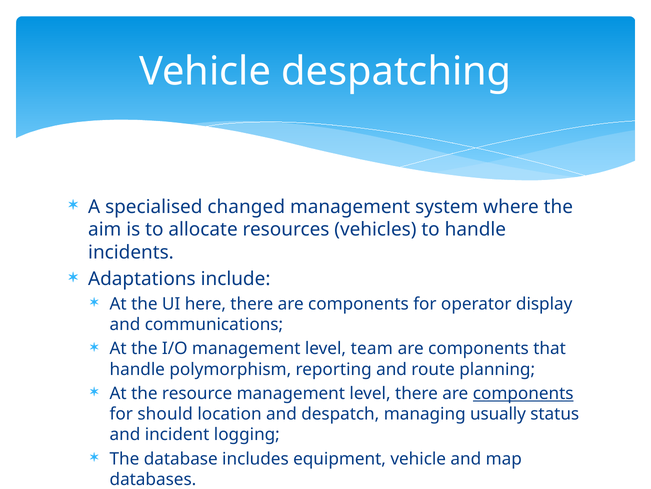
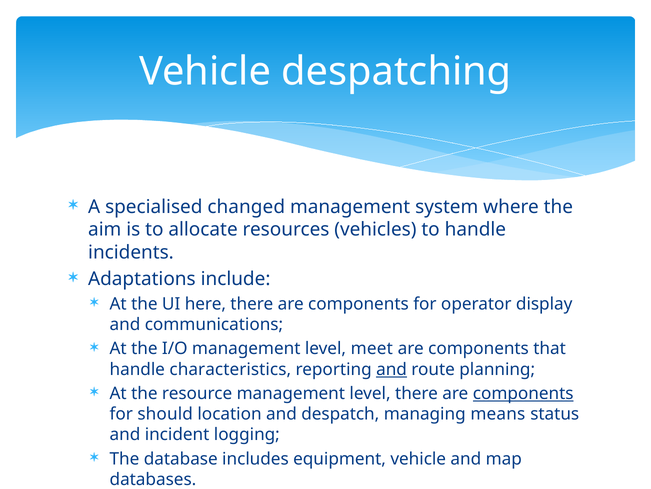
team: team -> meet (372, 348)
polymorphism: polymorphism -> characteristics (230, 369)
and underline: none -> present (392, 369)
usually: usually -> means (498, 414)
